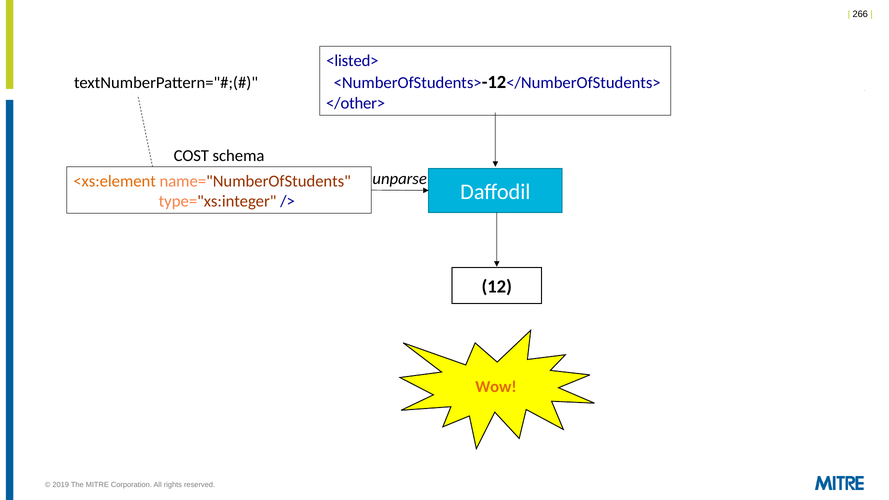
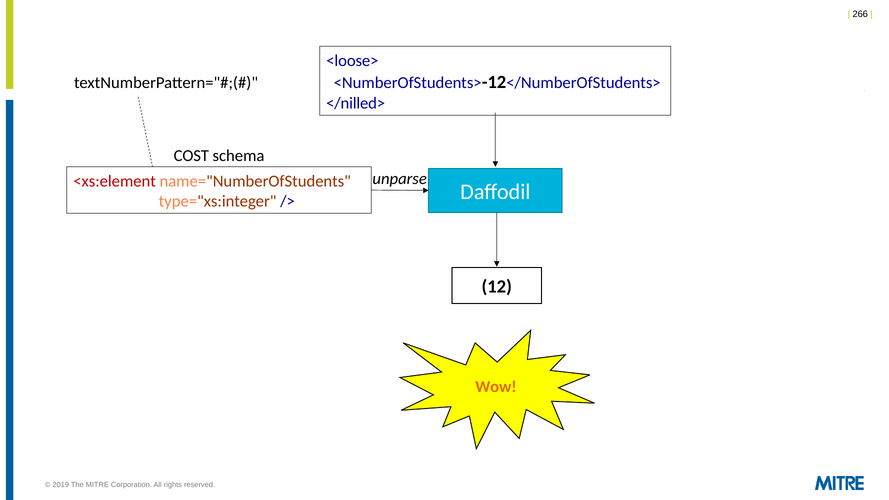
<listed>: <listed> -> <loose> (352, 61)
</other>: </other> -> </nilled> (356, 103)
<xs:element colour: orange -> red (115, 181)
